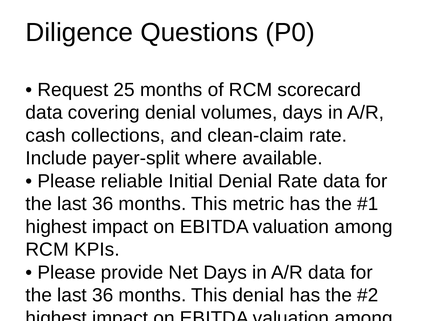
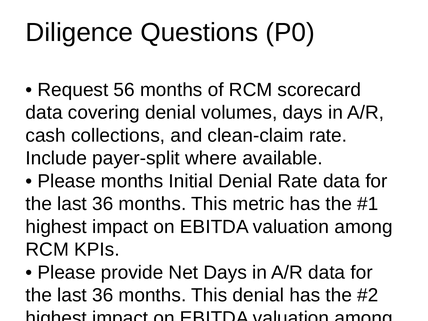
25: 25 -> 56 (124, 90)
Please reliable: reliable -> months (132, 181)
